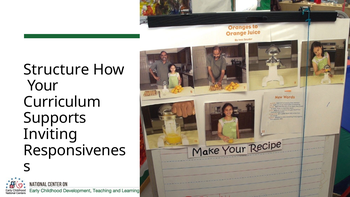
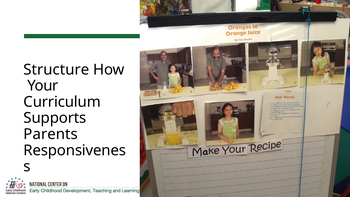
Inviting: Inviting -> Parents (51, 134)
